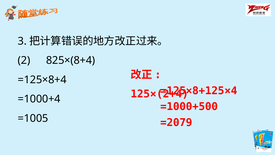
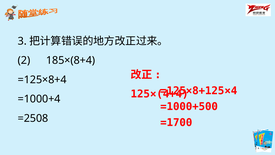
825×(8+4: 825×(8+4 -> 185×(8+4 (71, 60)
125×(2+4: 125×(2+4 -> 125×(4+4 (160, 94)
=1005: =1005 -> =2508 (33, 118)
=2079: =2079 -> =1700 (176, 122)
